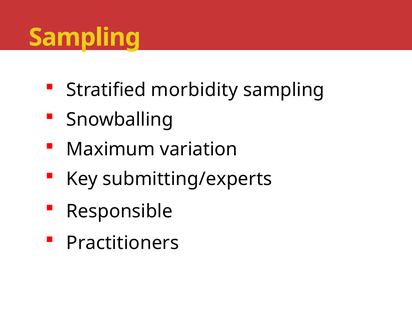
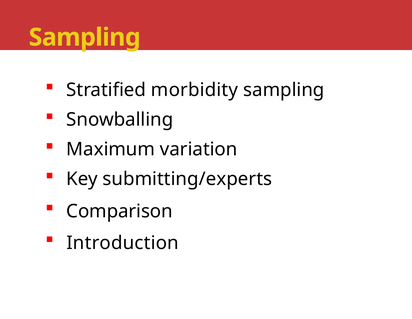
Responsible: Responsible -> Comparison (120, 211)
Practitioners: Practitioners -> Introduction (123, 243)
